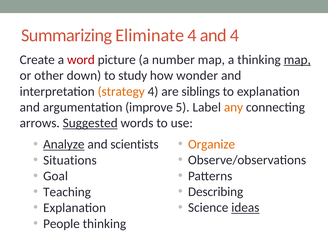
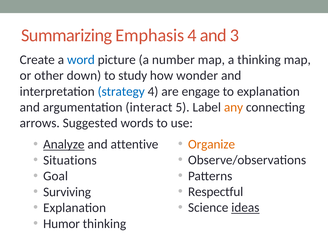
Eliminate: Eliminate -> Emphasis (150, 35)
and 4: 4 -> 3 (235, 35)
word colour: red -> blue (81, 60)
map underline: present -> none (297, 60)
strategy colour: orange -> blue (121, 91)
siblings: siblings -> engage (201, 91)
improve: improve -> interact (149, 107)
Suggested underline: present -> none (90, 123)
scientists: scientists -> attentive (134, 144)
Describing: Describing -> Respectful (216, 192)
Teaching: Teaching -> Surviving (67, 192)
People: People -> Humor (61, 224)
